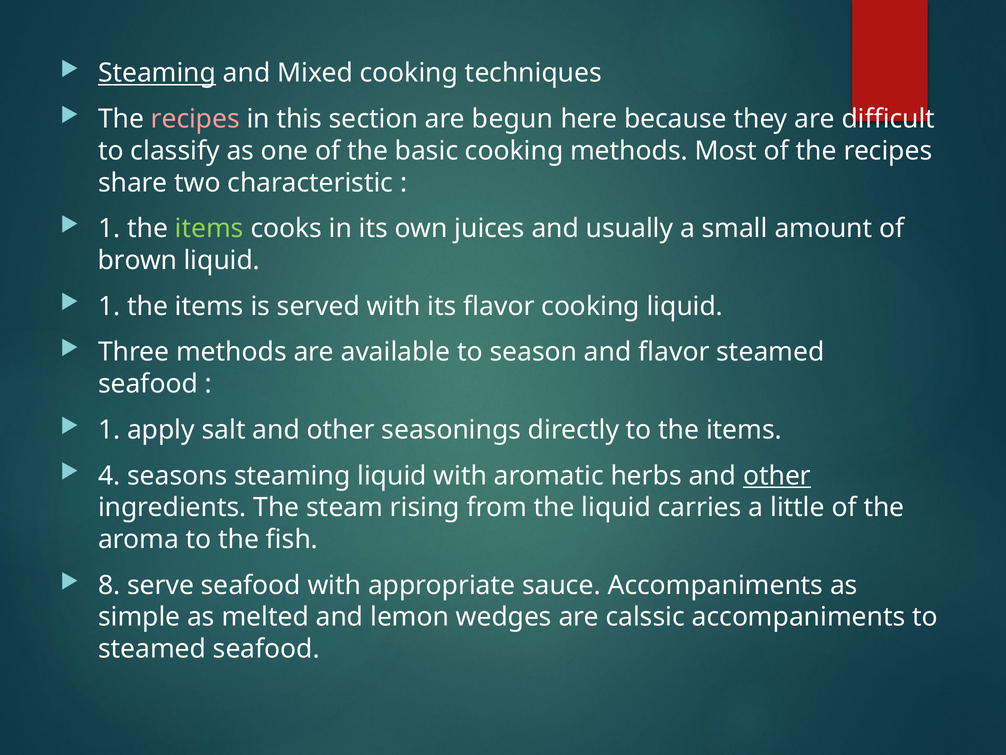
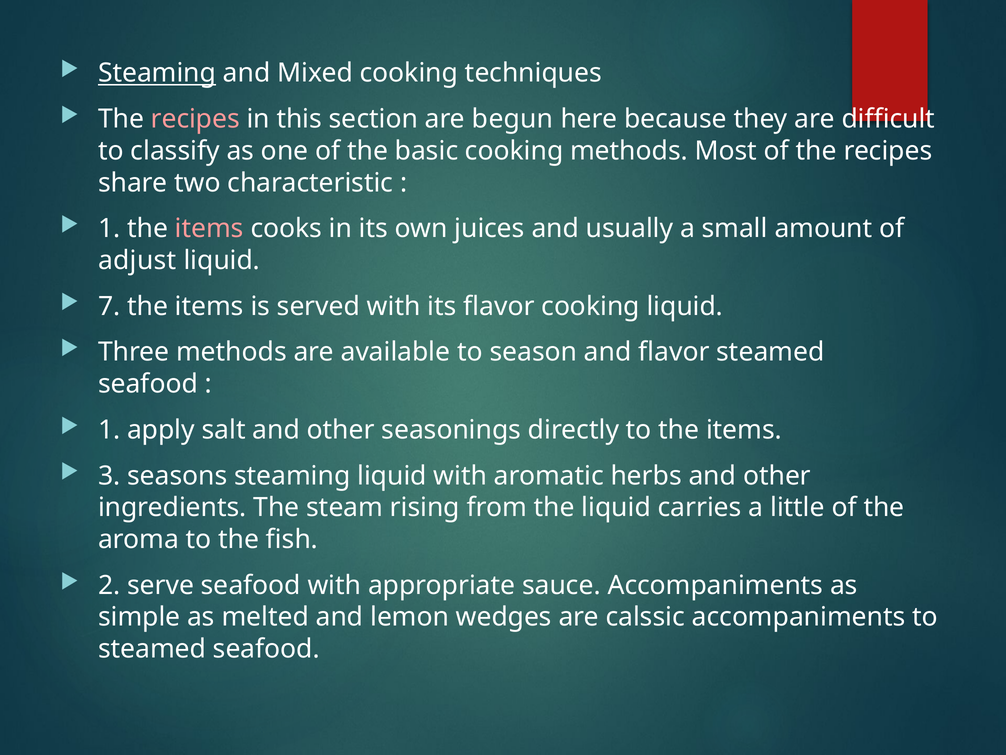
items colour: light green -> pink (209, 228)
brown: brown -> adjust (137, 260)
1: 1 -> 7 (109, 306)
4: 4 -> 3 (109, 475)
other underline: present -> none (777, 475)
8: 8 -> 2 (109, 585)
